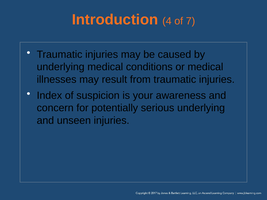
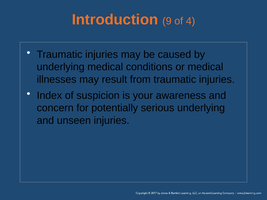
4: 4 -> 9 (167, 21)
7: 7 -> 4 (191, 21)
